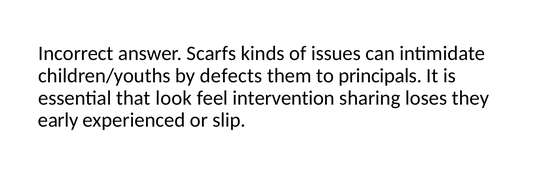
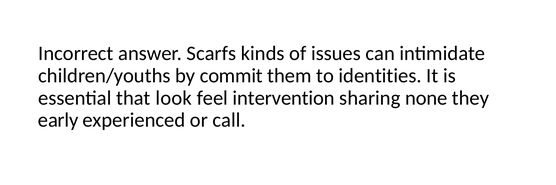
defects: defects -> commit (231, 76)
principals: principals -> identities (380, 76)
loses: loses -> none (426, 98)
slip: slip -> call (229, 120)
